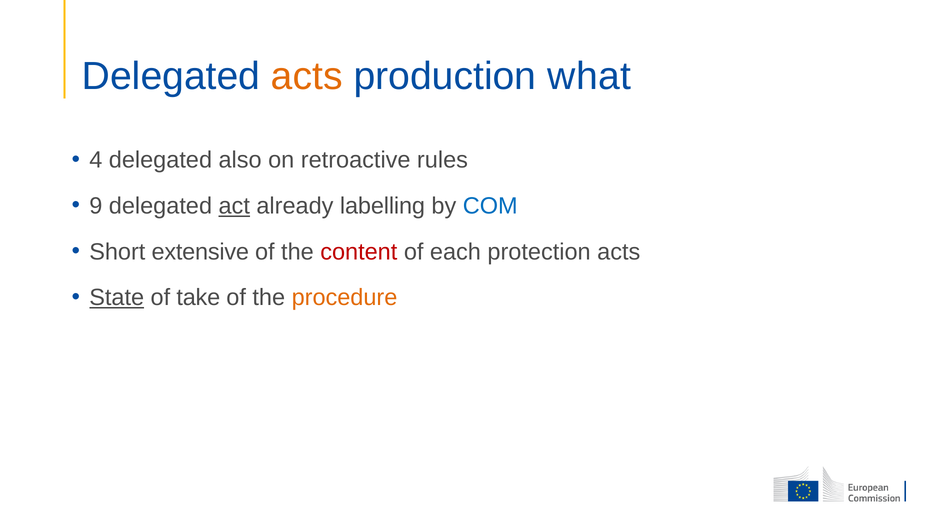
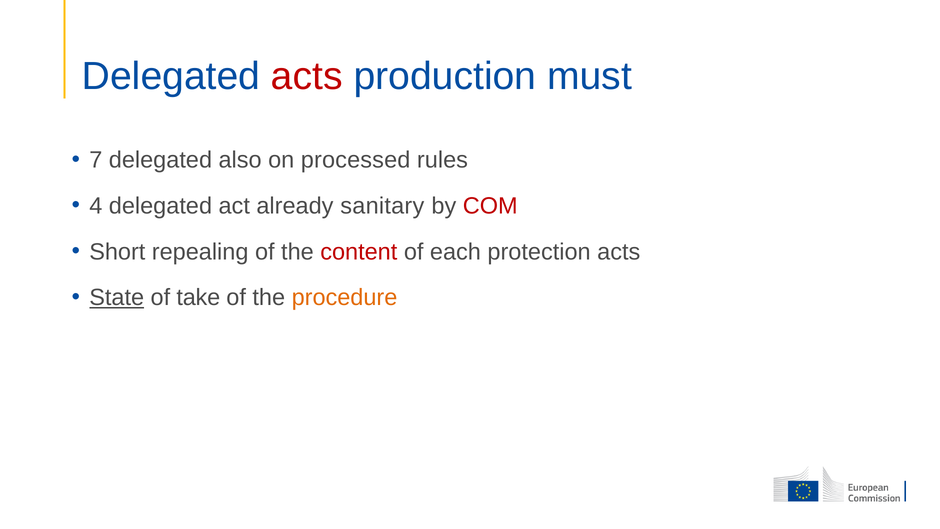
acts colour: orange -> red (307, 76)
what: what -> must (589, 76)
4: 4 -> 7 (96, 160)
retroactive: retroactive -> processed (356, 160)
9: 9 -> 4 (96, 206)
act underline: present -> none (234, 206)
labelling: labelling -> sanitary (382, 206)
COM colour: blue -> red (490, 206)
extensive: extensive -> repealing (200, 252)
